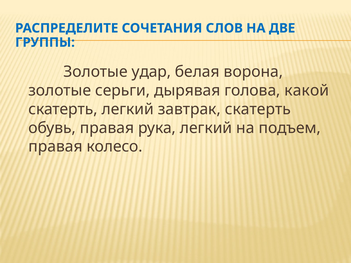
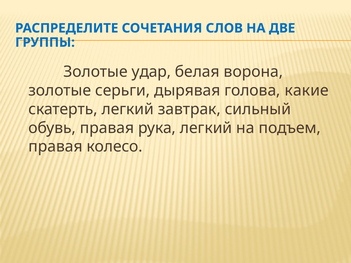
какой: какой -> какие (307, 91)
завтрак скатерть: скатерть -> сильный (258, 109)
